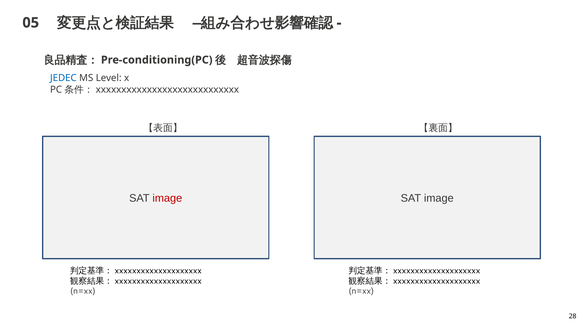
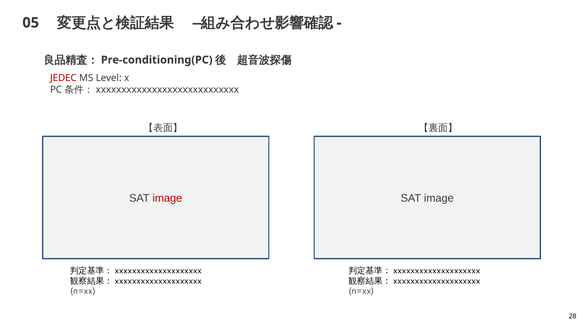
JEDEC colour: blue -> red (63, 78)
